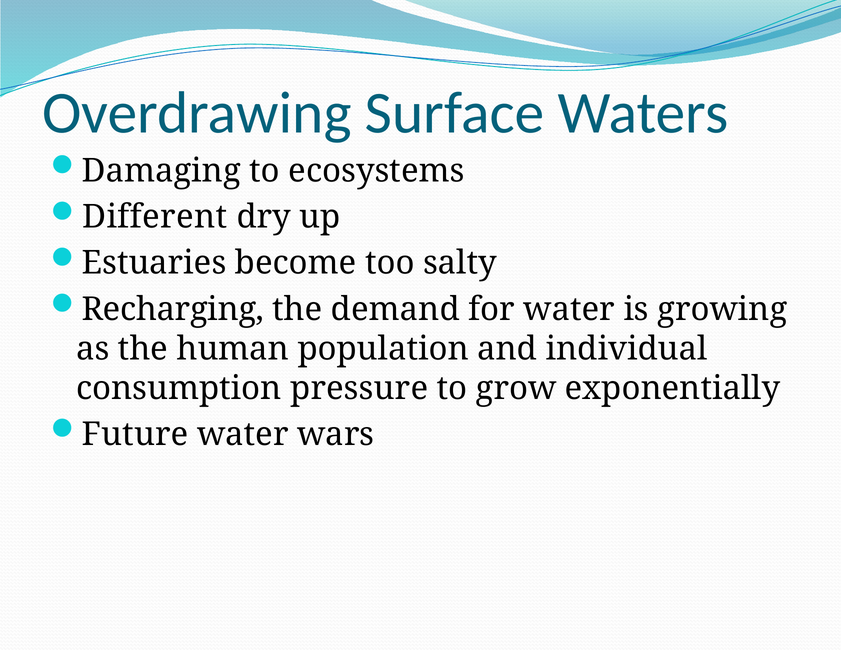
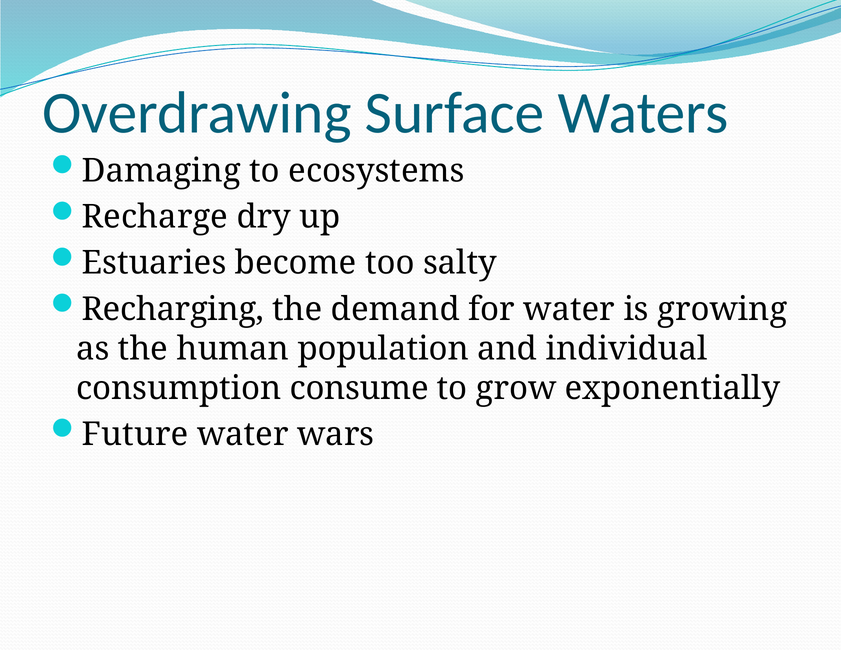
Different: Different -> Recharge (155, 217)
pressure: pressure -> consume (359, 388)
